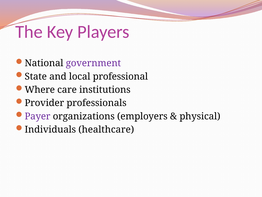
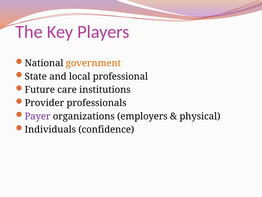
government colour: purple -> orange (93, 63)
Where: Where -> Future (40, 90)
healthcare: healthcare -> confidence (106, 129)
